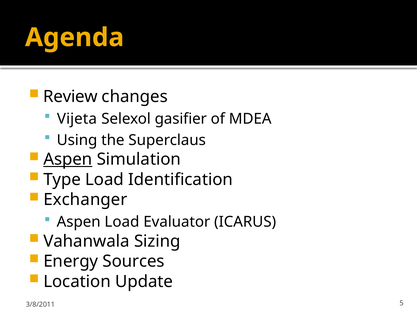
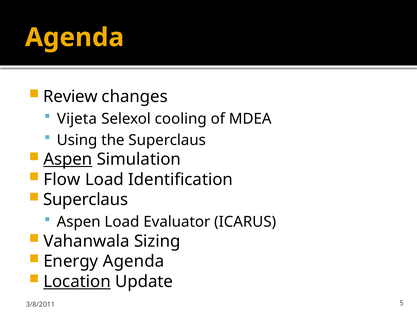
gasifier: gasifier -> cooling (181, 119)
Type: Type -> Flow (62, 179)
Exchanger: Exchanger -> Superclaus (86, 199)
Energy Sources: Sources -> Agenda (134, 261)
Location underline: none -> present (77, 281)
